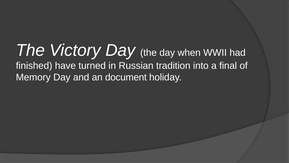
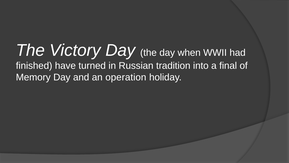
document: document -> operation (126, 77)
